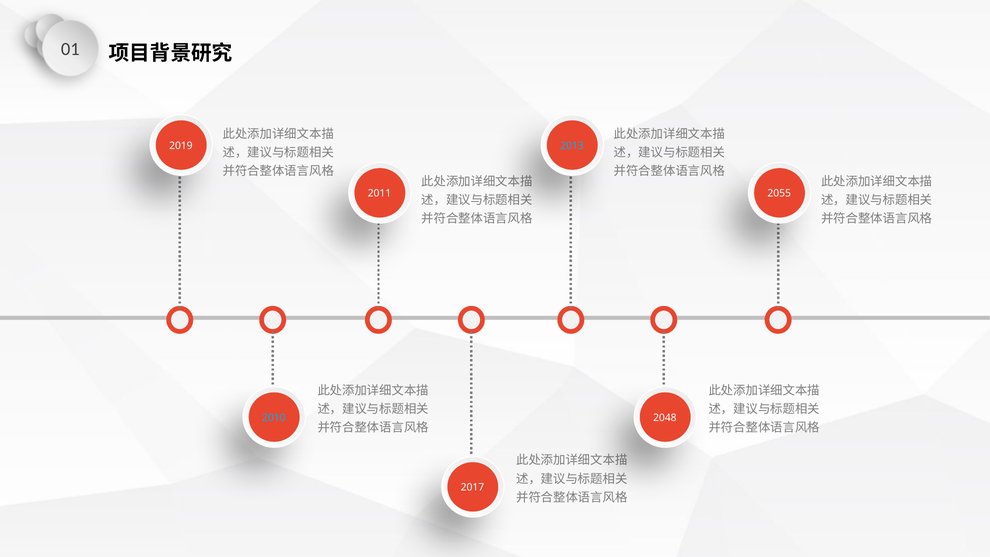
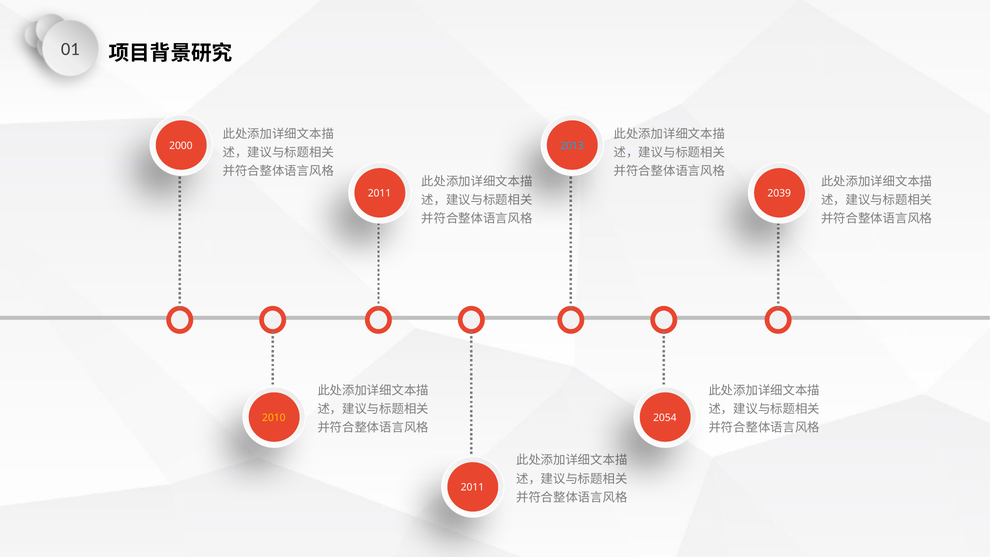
2019: 2019 -> 2000 (181, 146)
2055: 2055 -> 2039 (779, 193)
2010 colour: light blue -> yellow (274, 418)
2048: 2048 -> 2054 (665, 418)
2017: 2017 -> 2011 (472, 487)
